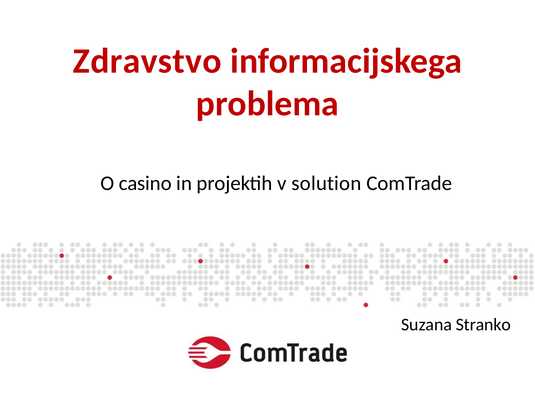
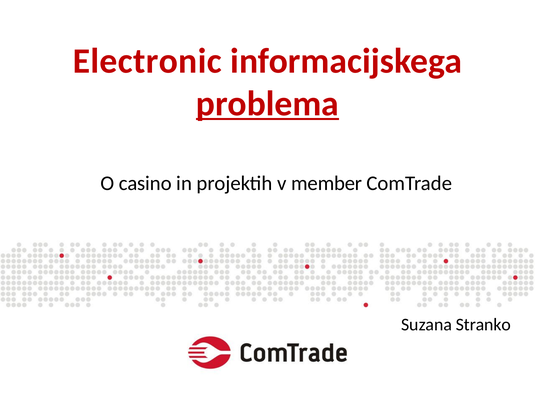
Zdravstvo: Zdravstvo -> Electronic (147, 61)
problema underline: none -> present (267, 104)
solution: solution -> member (327, 183)
